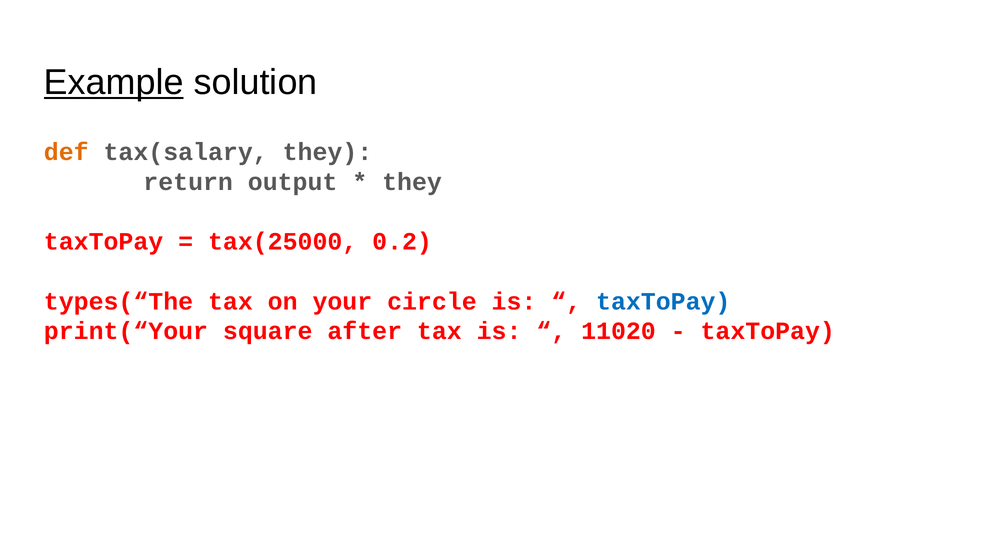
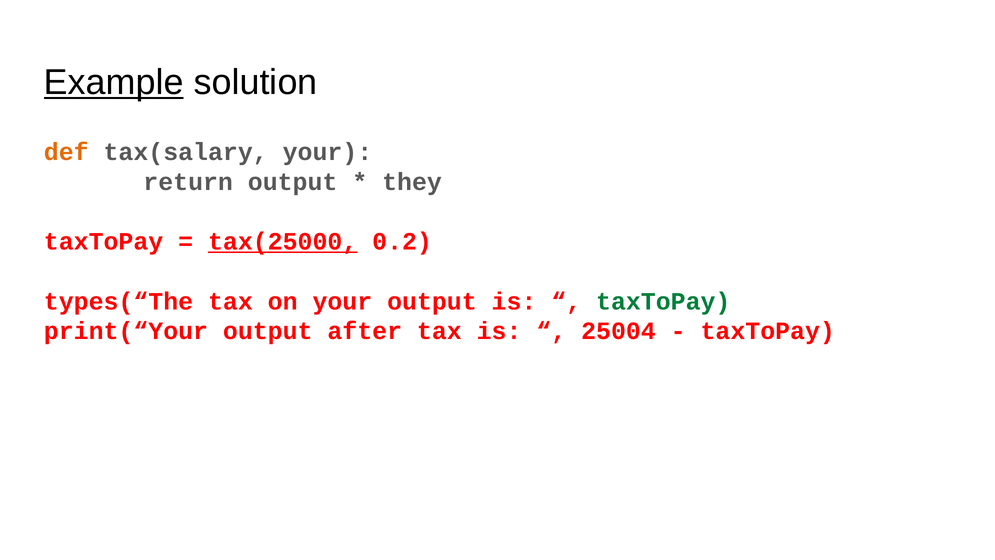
tax(salary they: they -> your (327, 152)
tax(25000 underline: none -> present (283, 242)
your circle: circle -> output (432, 301)
taxToPay colour: blue -> green (663, 301)
print(“Your square: square -> output (268, 331)
11020: 11020 -> 25004 (618, 331)
